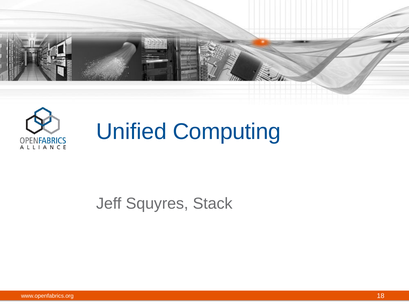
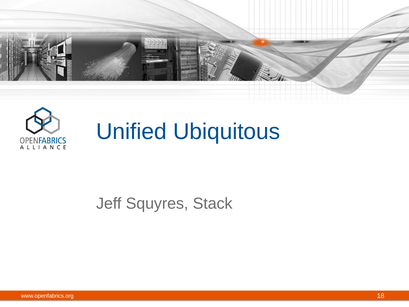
Computing: Computing -> Ubiquitous (227, 132)
